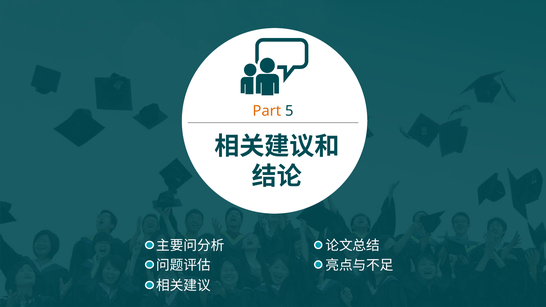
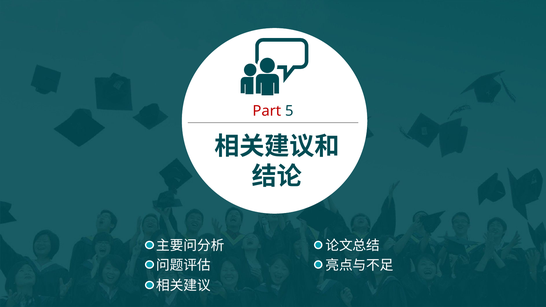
Part colour: orange -> red (267, 111)
